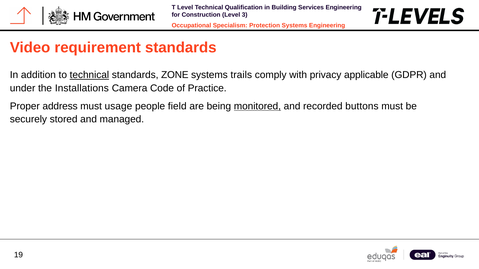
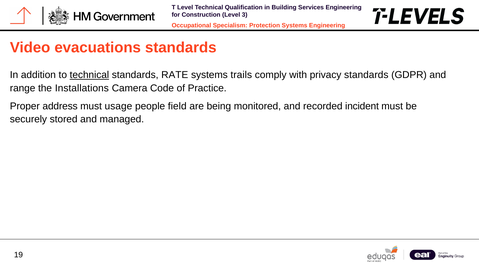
requirement: requirement -> evacuations (98, 48)
ZONE: ZONE -> RATE (175, 75)
privacy applicable: applicable -> standards (366, 75)
under: under -> range (23, 88)
monitored underline: present -> none (257, 106)
buttons: buttons -> incident (362, 106)
